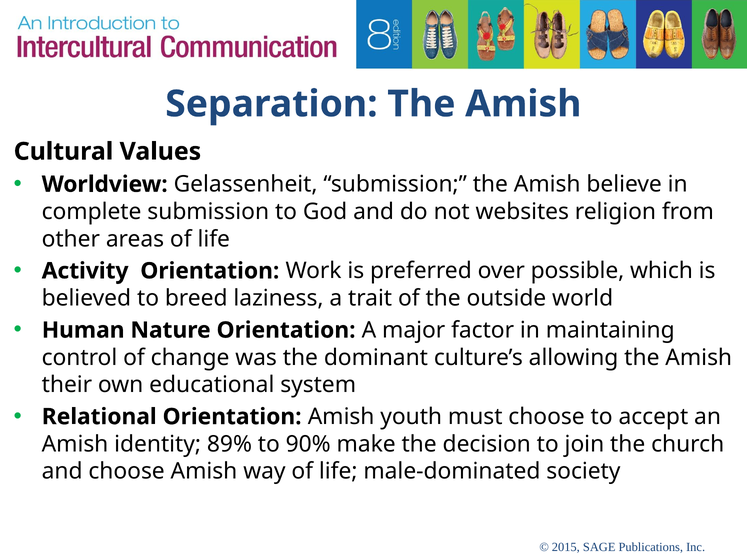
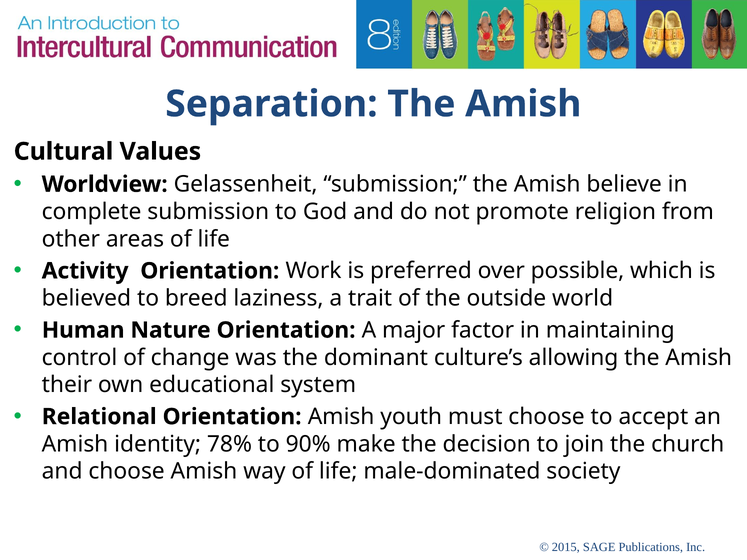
websites: websites -> promote (522, 212)
89%: 89% -> 78% (229, 444)
